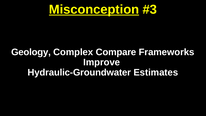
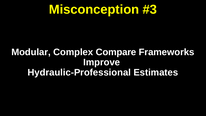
Misconception underline: present -> none (94, 9)
Geology: Geology -> Modular (31, 52)
Hydraulic-Groundwater: Hydraulic-Groundwater -> Hydraulic-Professional (79, 72)
